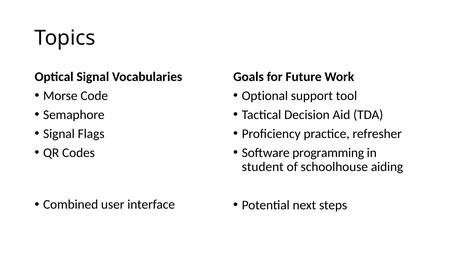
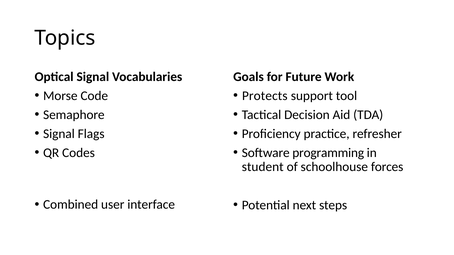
Optional: Optional -> Protects (265, 96)
aiding: aiding -> forces (387, 167)
